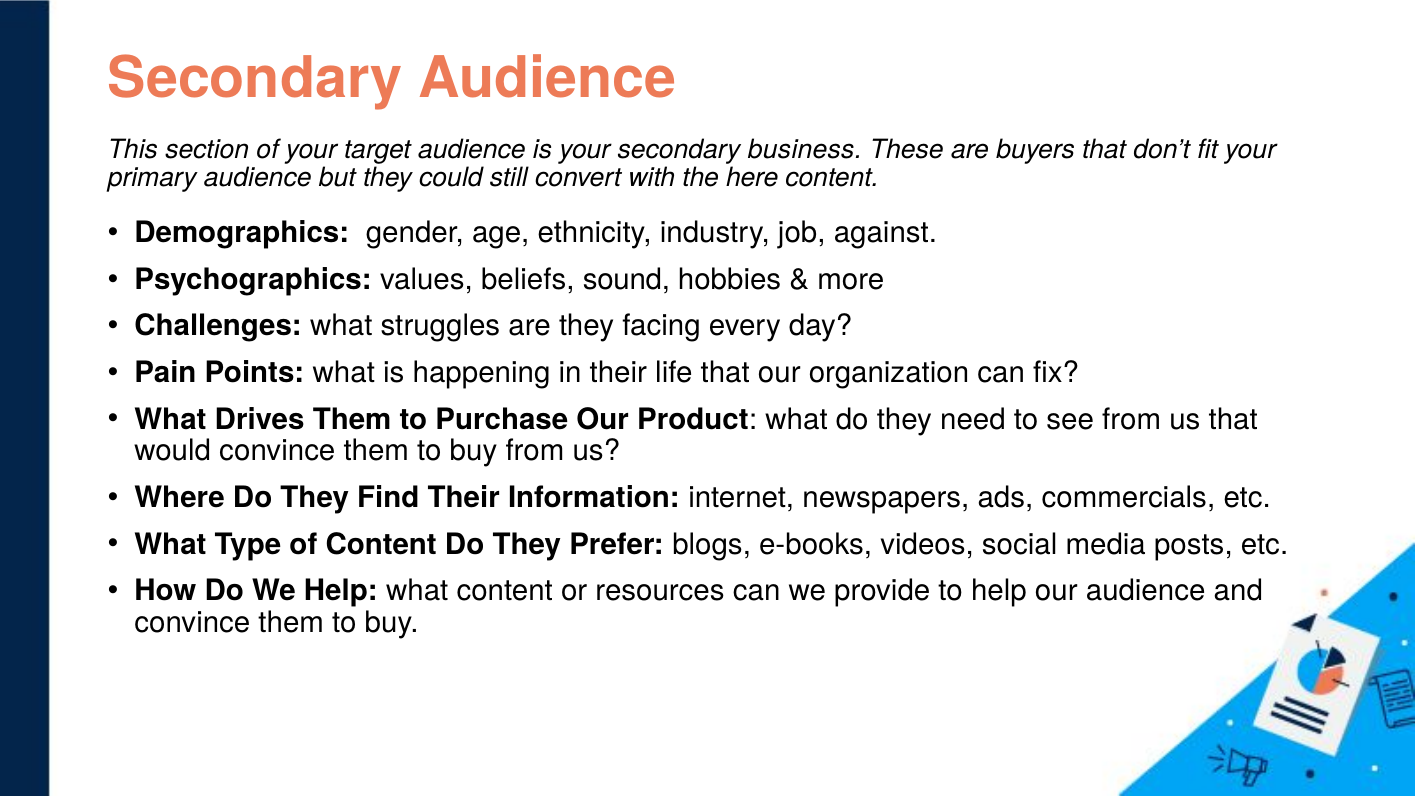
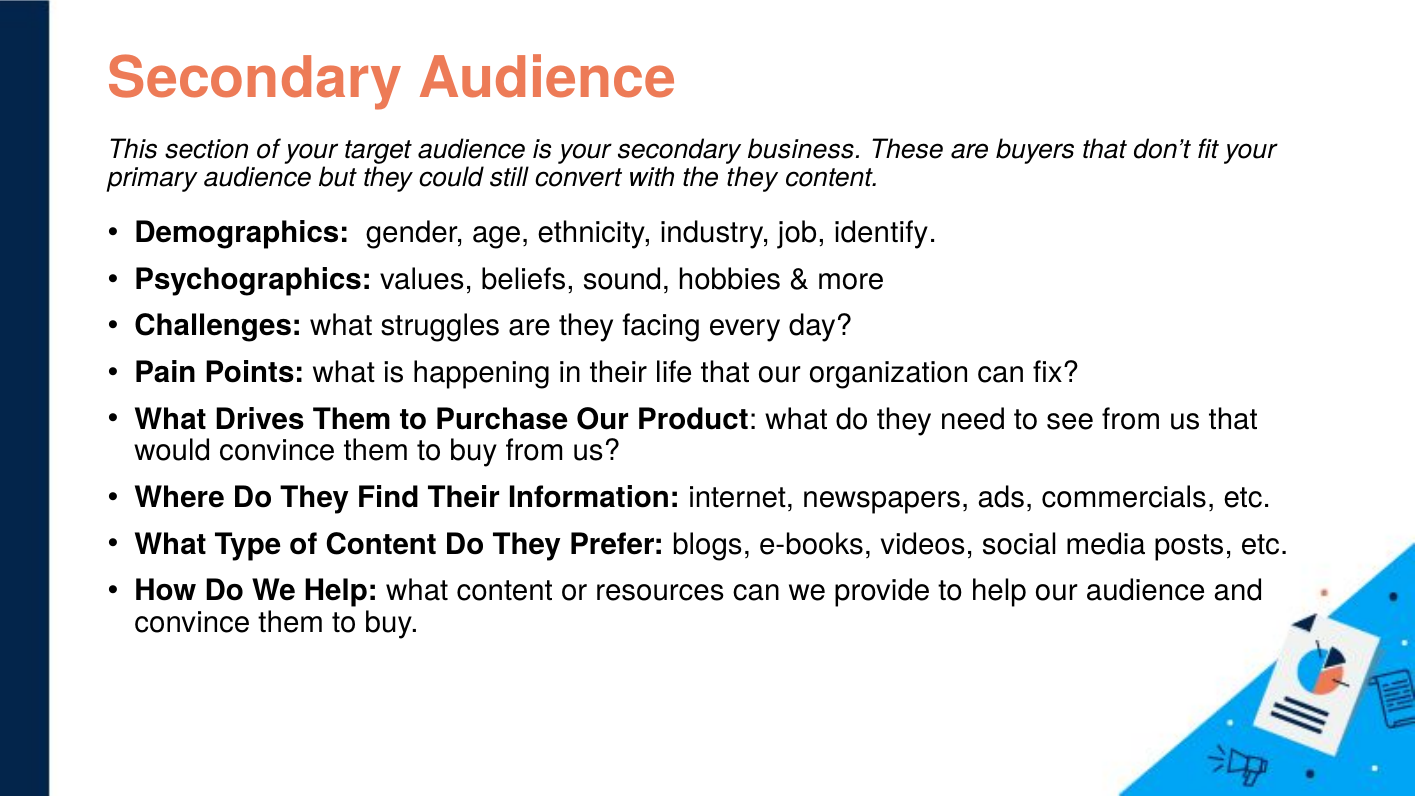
the here: here -> they (752, 178)
against: against -> identify (885, 233)
